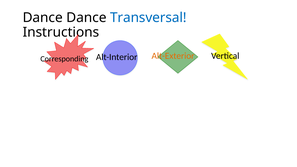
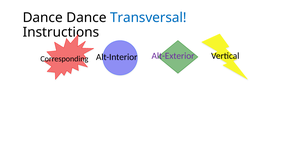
Alt-Exterior colour: orange -> purple (173, 56)
